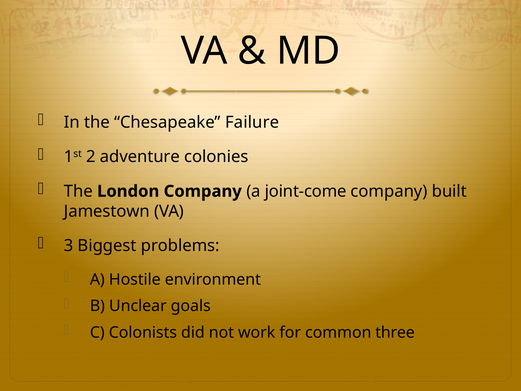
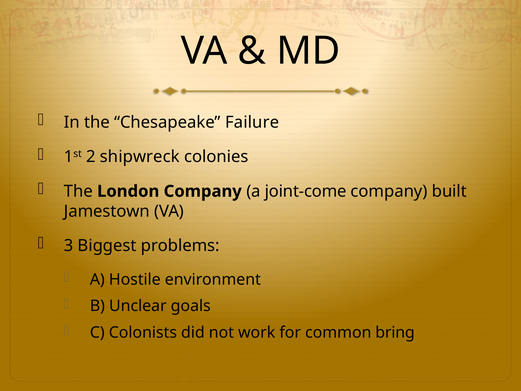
adventure: adventure -> shipwreck (140, 157)
three: three -> bring (395, 332)
